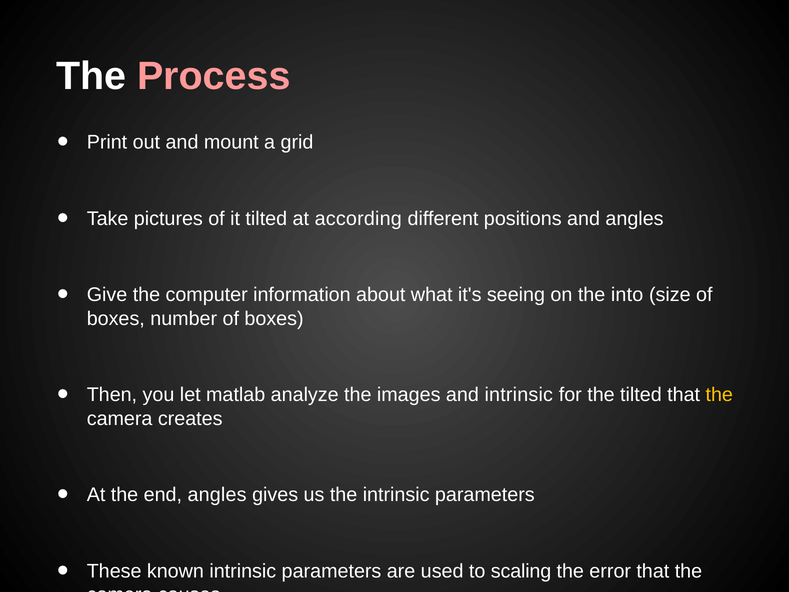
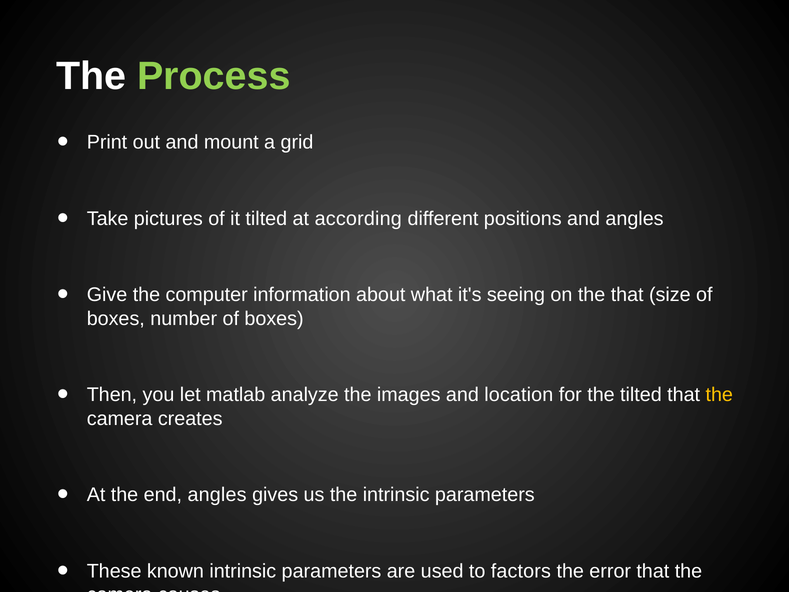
Process colour: pink -> light green (214, 76)
the into: into -> that (627, 295)
and intrinsic: intrinsic -> location (519, 395)
scaling: scaling -> factors (521, 571)
